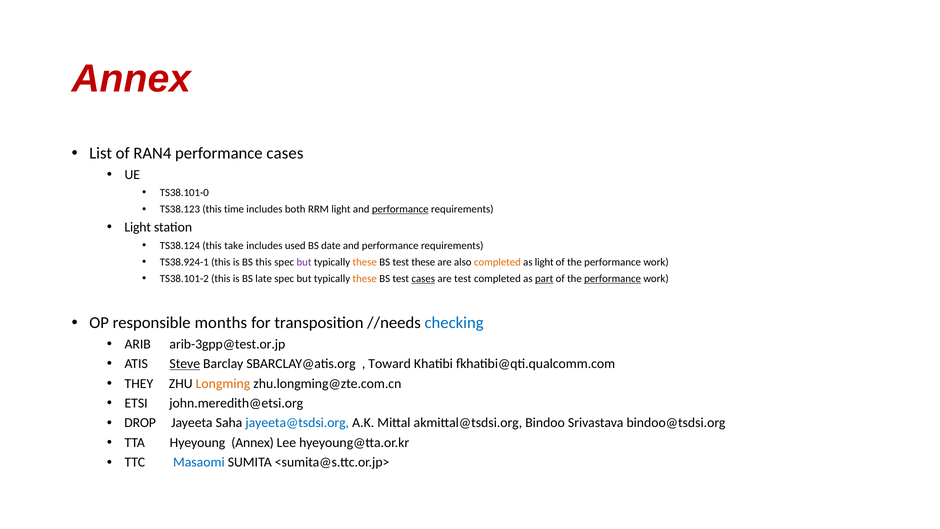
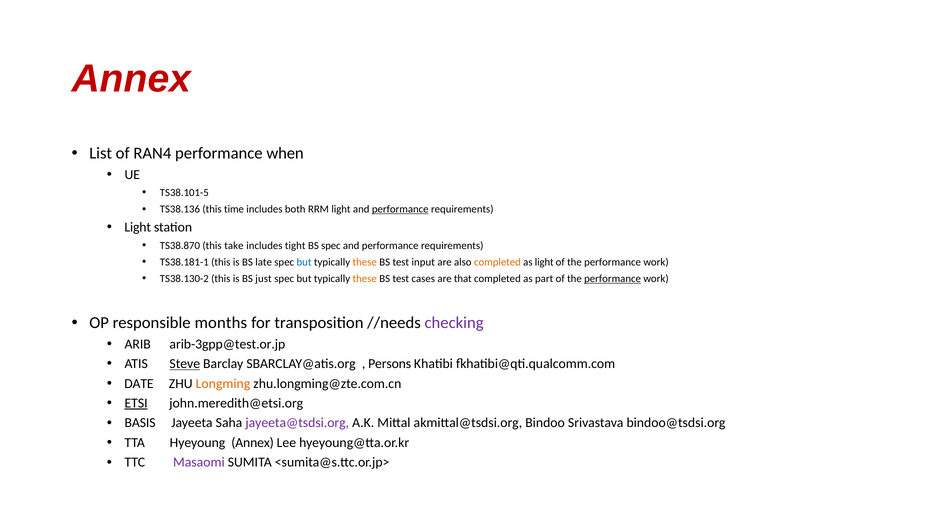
performance cases: cases -> when (285, 153)
TS38.101-0: TS38.101-0 -> TS38.101-5 (184, 193)
TS38.123: TS38.123 -> TS38.136 (180, 209)
TS38.124: TS38.124 -> TS38.870 (180, 245)
used: used -> tight (295, 245)
BS date: date -> spec (331, 245)
TS38.924-1: TS38.924-1 -> TS38.181-1 (184, 262)
BS this: this -> late (264, 262)
but colour: purple -> blue (304, 262)
test these: these -> input (423, 262)
TS38.101-2: TS38.101-2 -> TS38.130-2 (184, 278)
late: late -> just (264, 278)
cases underline: present -> none (423, 278)
are test: test -> that (463, 278)
part underline: present -> none (544, 278)
checking colour: blue -> purple (454, 323)
Toward: Toward -> Persons (390, 364)
THEY: THEY -> DATE (139, 383)
ETSI underline: none -> present (136, 403)
DROP: DROP -> BASIS (140, 423)
jayeeta@tsdsi.org colour: blue -> purple (297, 423)
Masaomi colour: blue -> purple (199, 462)
